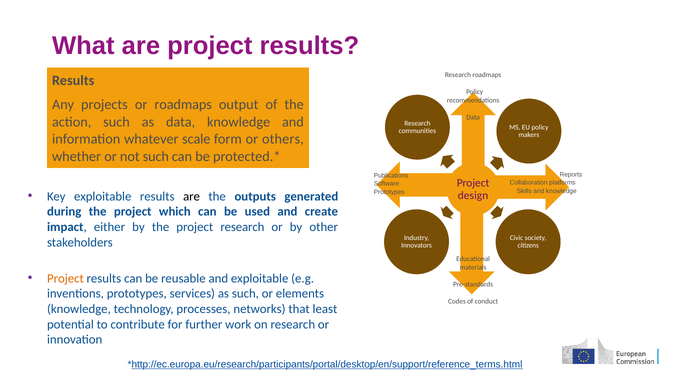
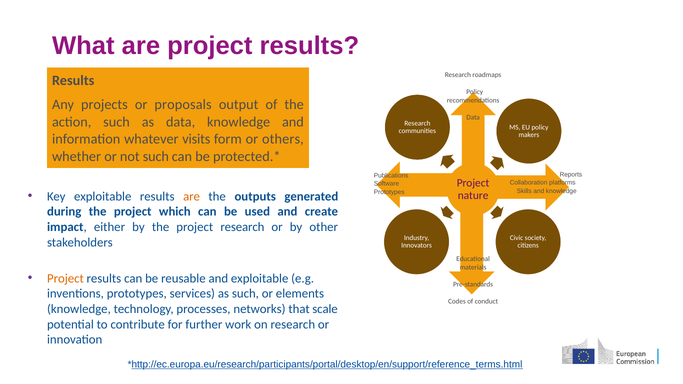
or roadmaps: roadmaps -> proposals (183, 104)
scale: scale -> visits (196, 139)
are colour: black -> orange (192, 196)
design: design -> nature (473, 195)
least: least -> scale (325, 309)
